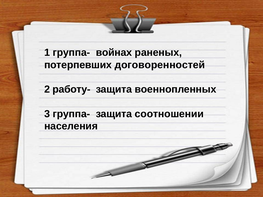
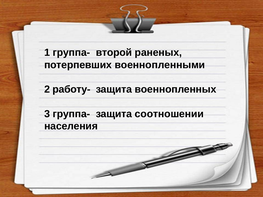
войнах: войнах -> второй (114, 53)
договоренностей: договоренностей -> военнопленными (160, 65)
